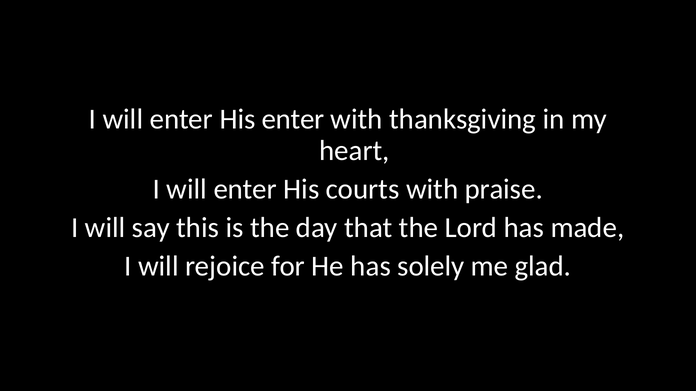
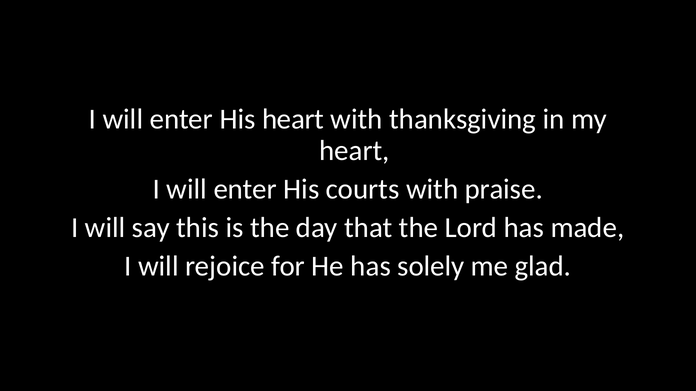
His enter: enter -> heart (293, 120)
